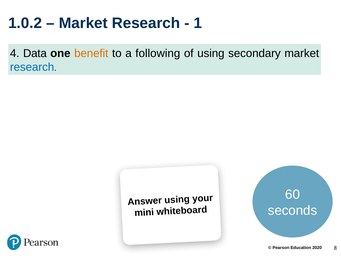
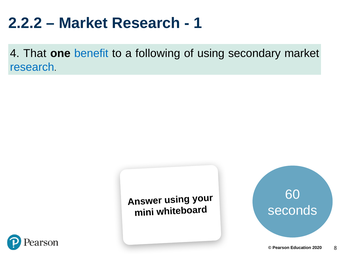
1.0.2: 1.0.2 -> 2.2.2 (25, 23)
Data: Data -> That (35, 53)
benefit colour: orange -> blue (91, 53)
